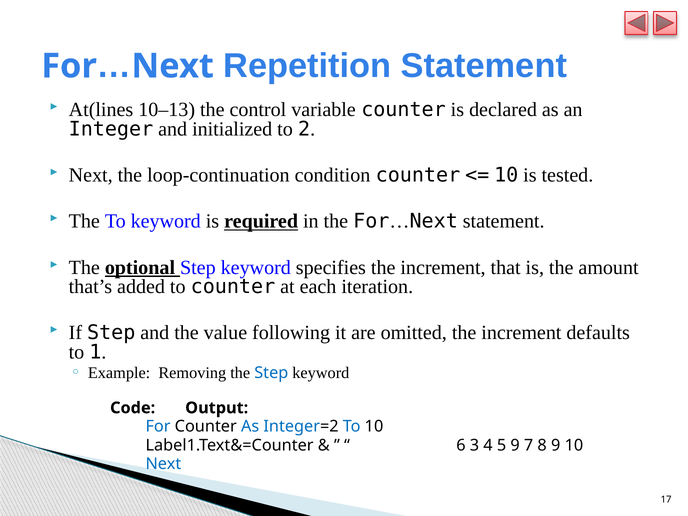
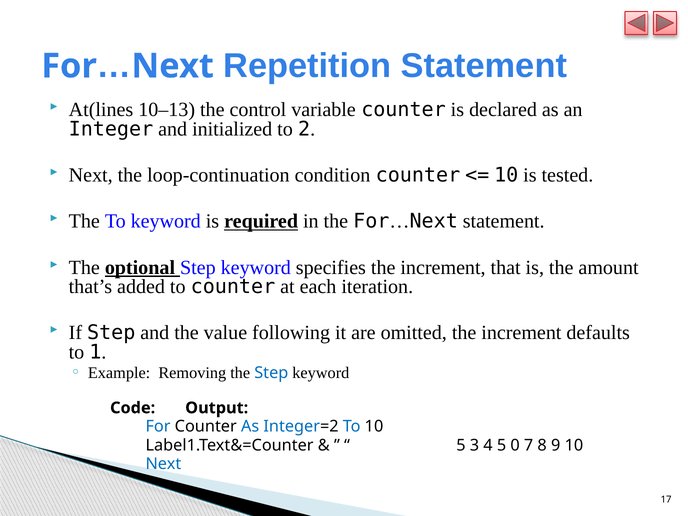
6: 6 -> 5 (461, 445)
5 9: 9 -> 0 (515, 445)
